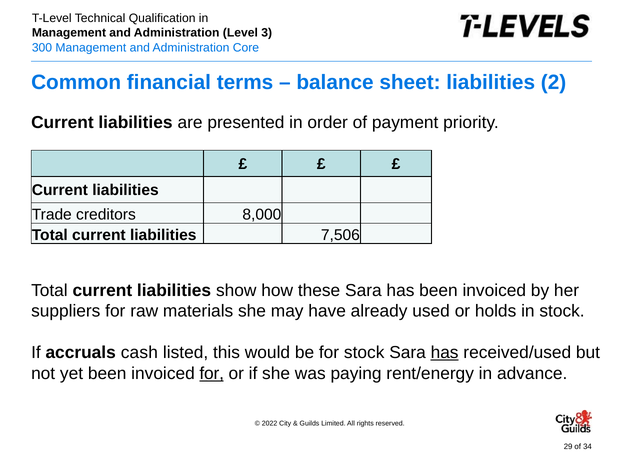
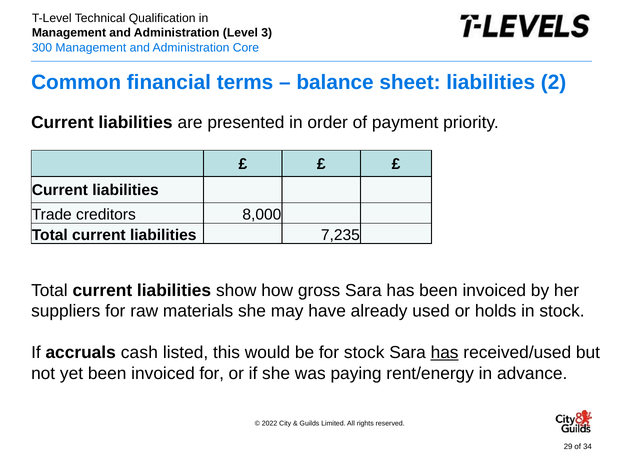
7,506: 7,506 -> 7,235 (340, 235)
these: these -> gross (319, 291)
for underline: present -> none (212, 374)
